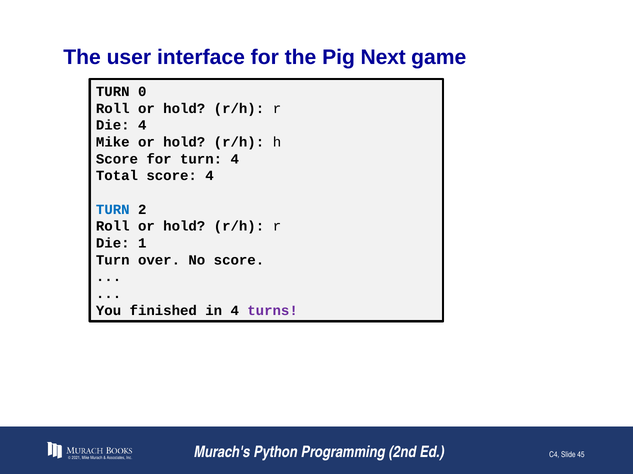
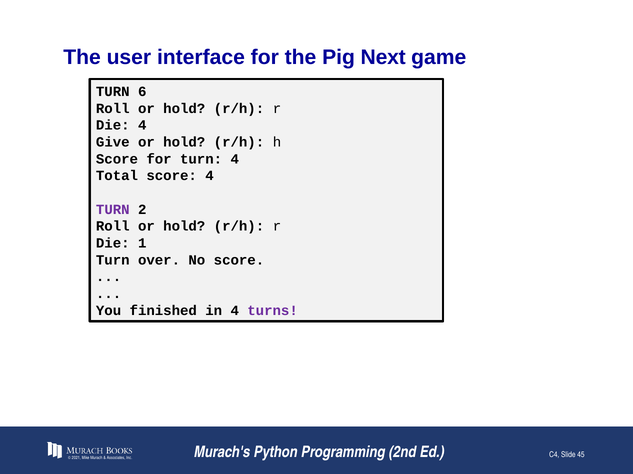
0: 0 -> 6 (142, 92)
Mike: Mike -> Give (113, 142)
TURN colour: blue -> purple (113, 210)
